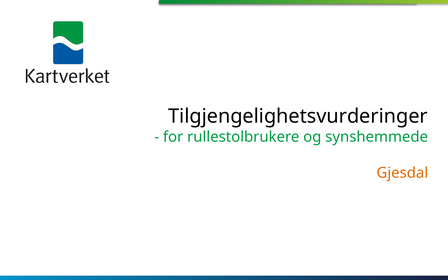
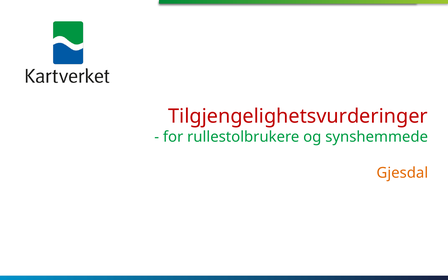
Tilgjengelighetsvurderinger colour: black -> red (298, 116)
